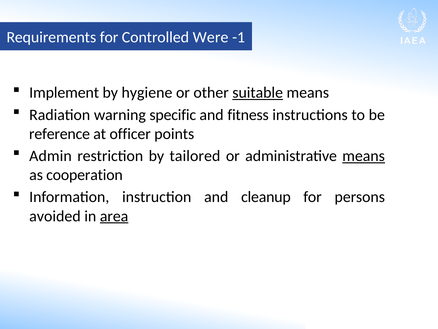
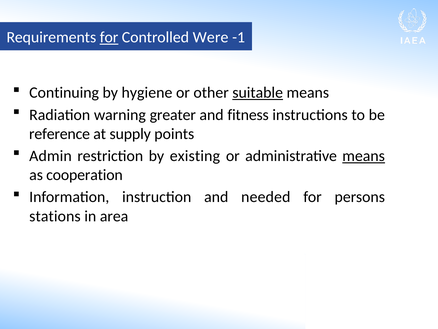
for underline: none -> present (109, 37)
Implement: Implement -> Continuing (64, 93)
specific: specific -> greater (173, 115)
officer: officer -> supply (130, 134)
tailored: tailored -> existing (195, 156)
cleanup: cleanup -> needed (266, 197)
avoided: avoided -> stations (55, 216)
area underline: present -> none (114, 216)
